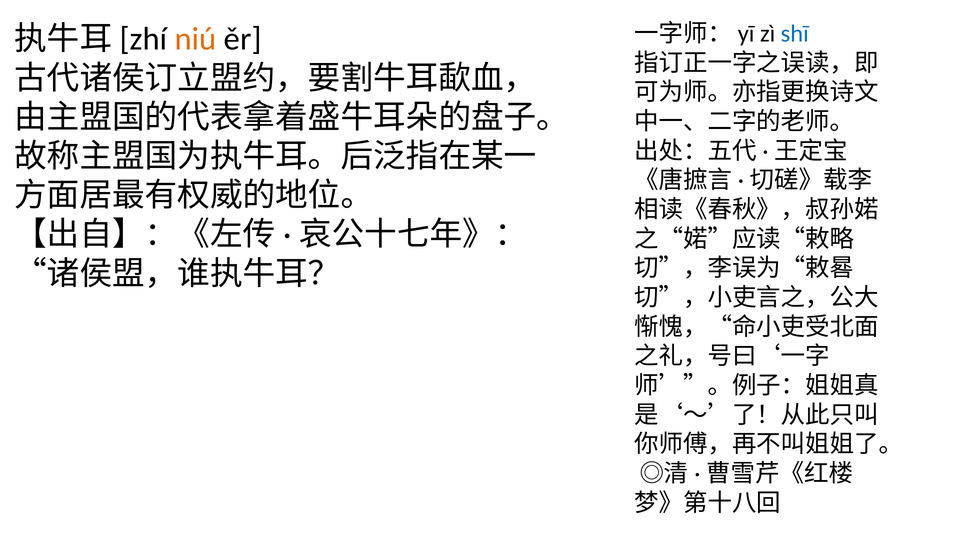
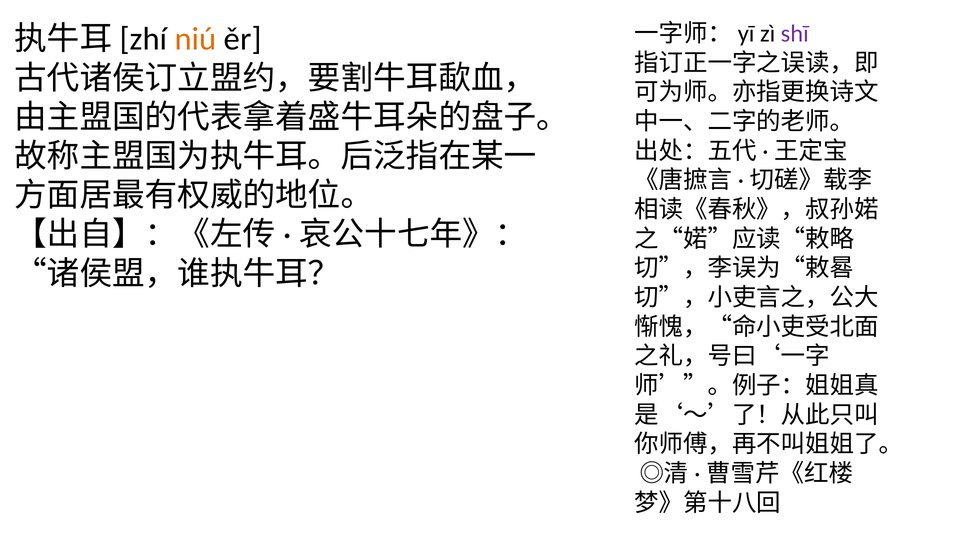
shī colour: blue -> purple (795, 34)
